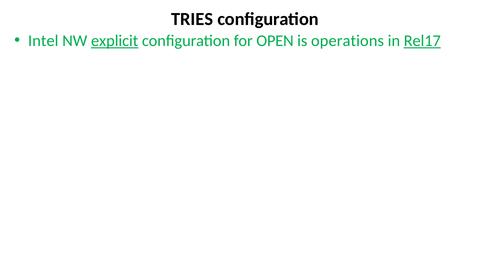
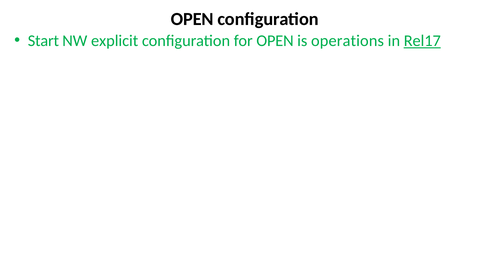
TRIES: TRIES -> OPEN (192, 19)
Intel: Intel -> Start (43, 41)
explicit underline: present -> none (115, 41)
